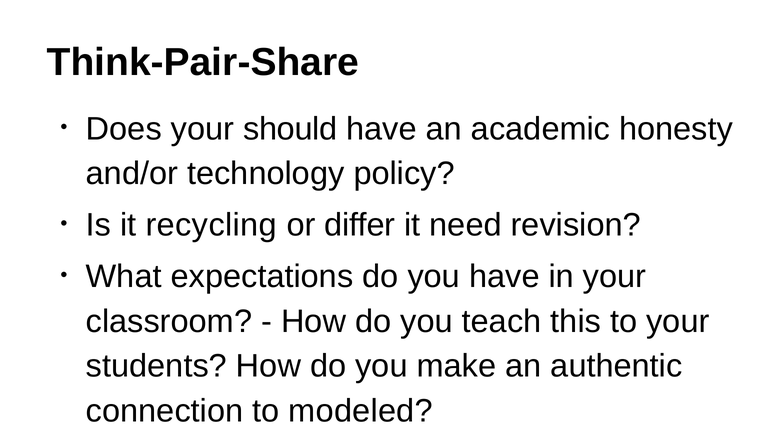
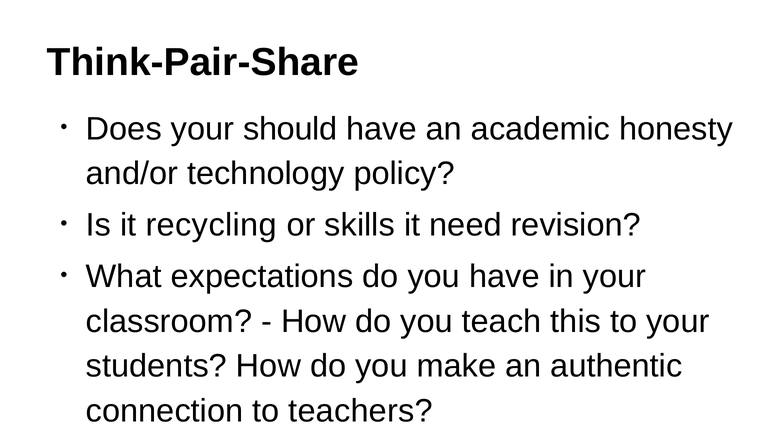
differ: differ -> skills (360, 225)
modeled: modeled -> teachers (361, 411)
